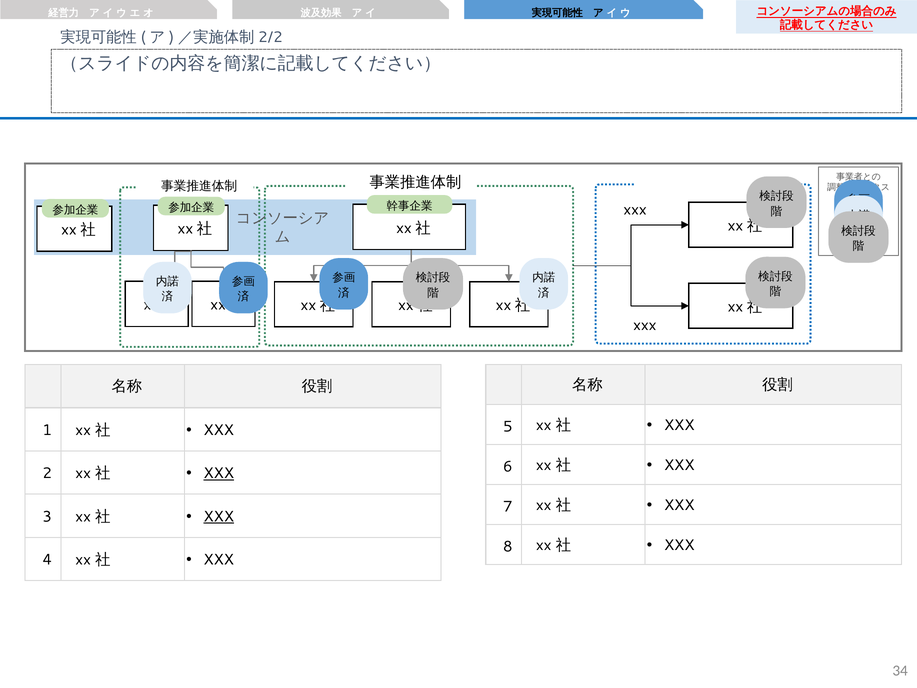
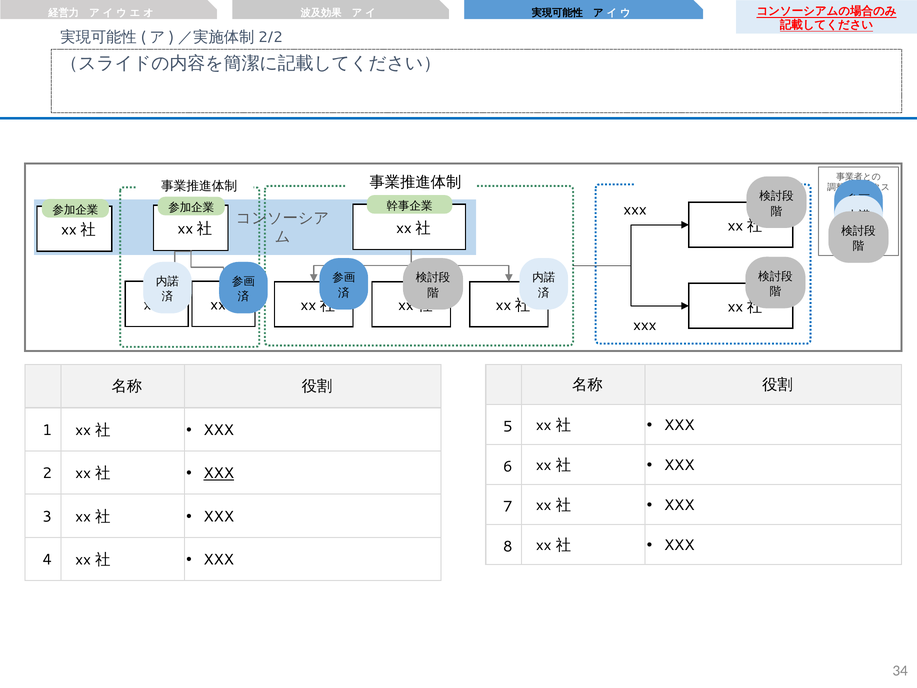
XXX underline: present -> none (219, 516)
